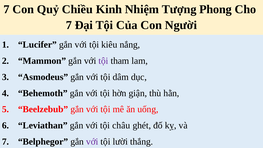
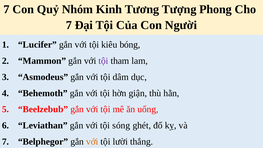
Chiều: Chiều -> Nhóm (77, 9)
Nhiệm: Nhiệm -> Tương (142, 9)
nắng: nắng -> bóng (130, 45)
châu: châu -> sóng (121, 125)
với colour: purple -> orange (92, 142)
